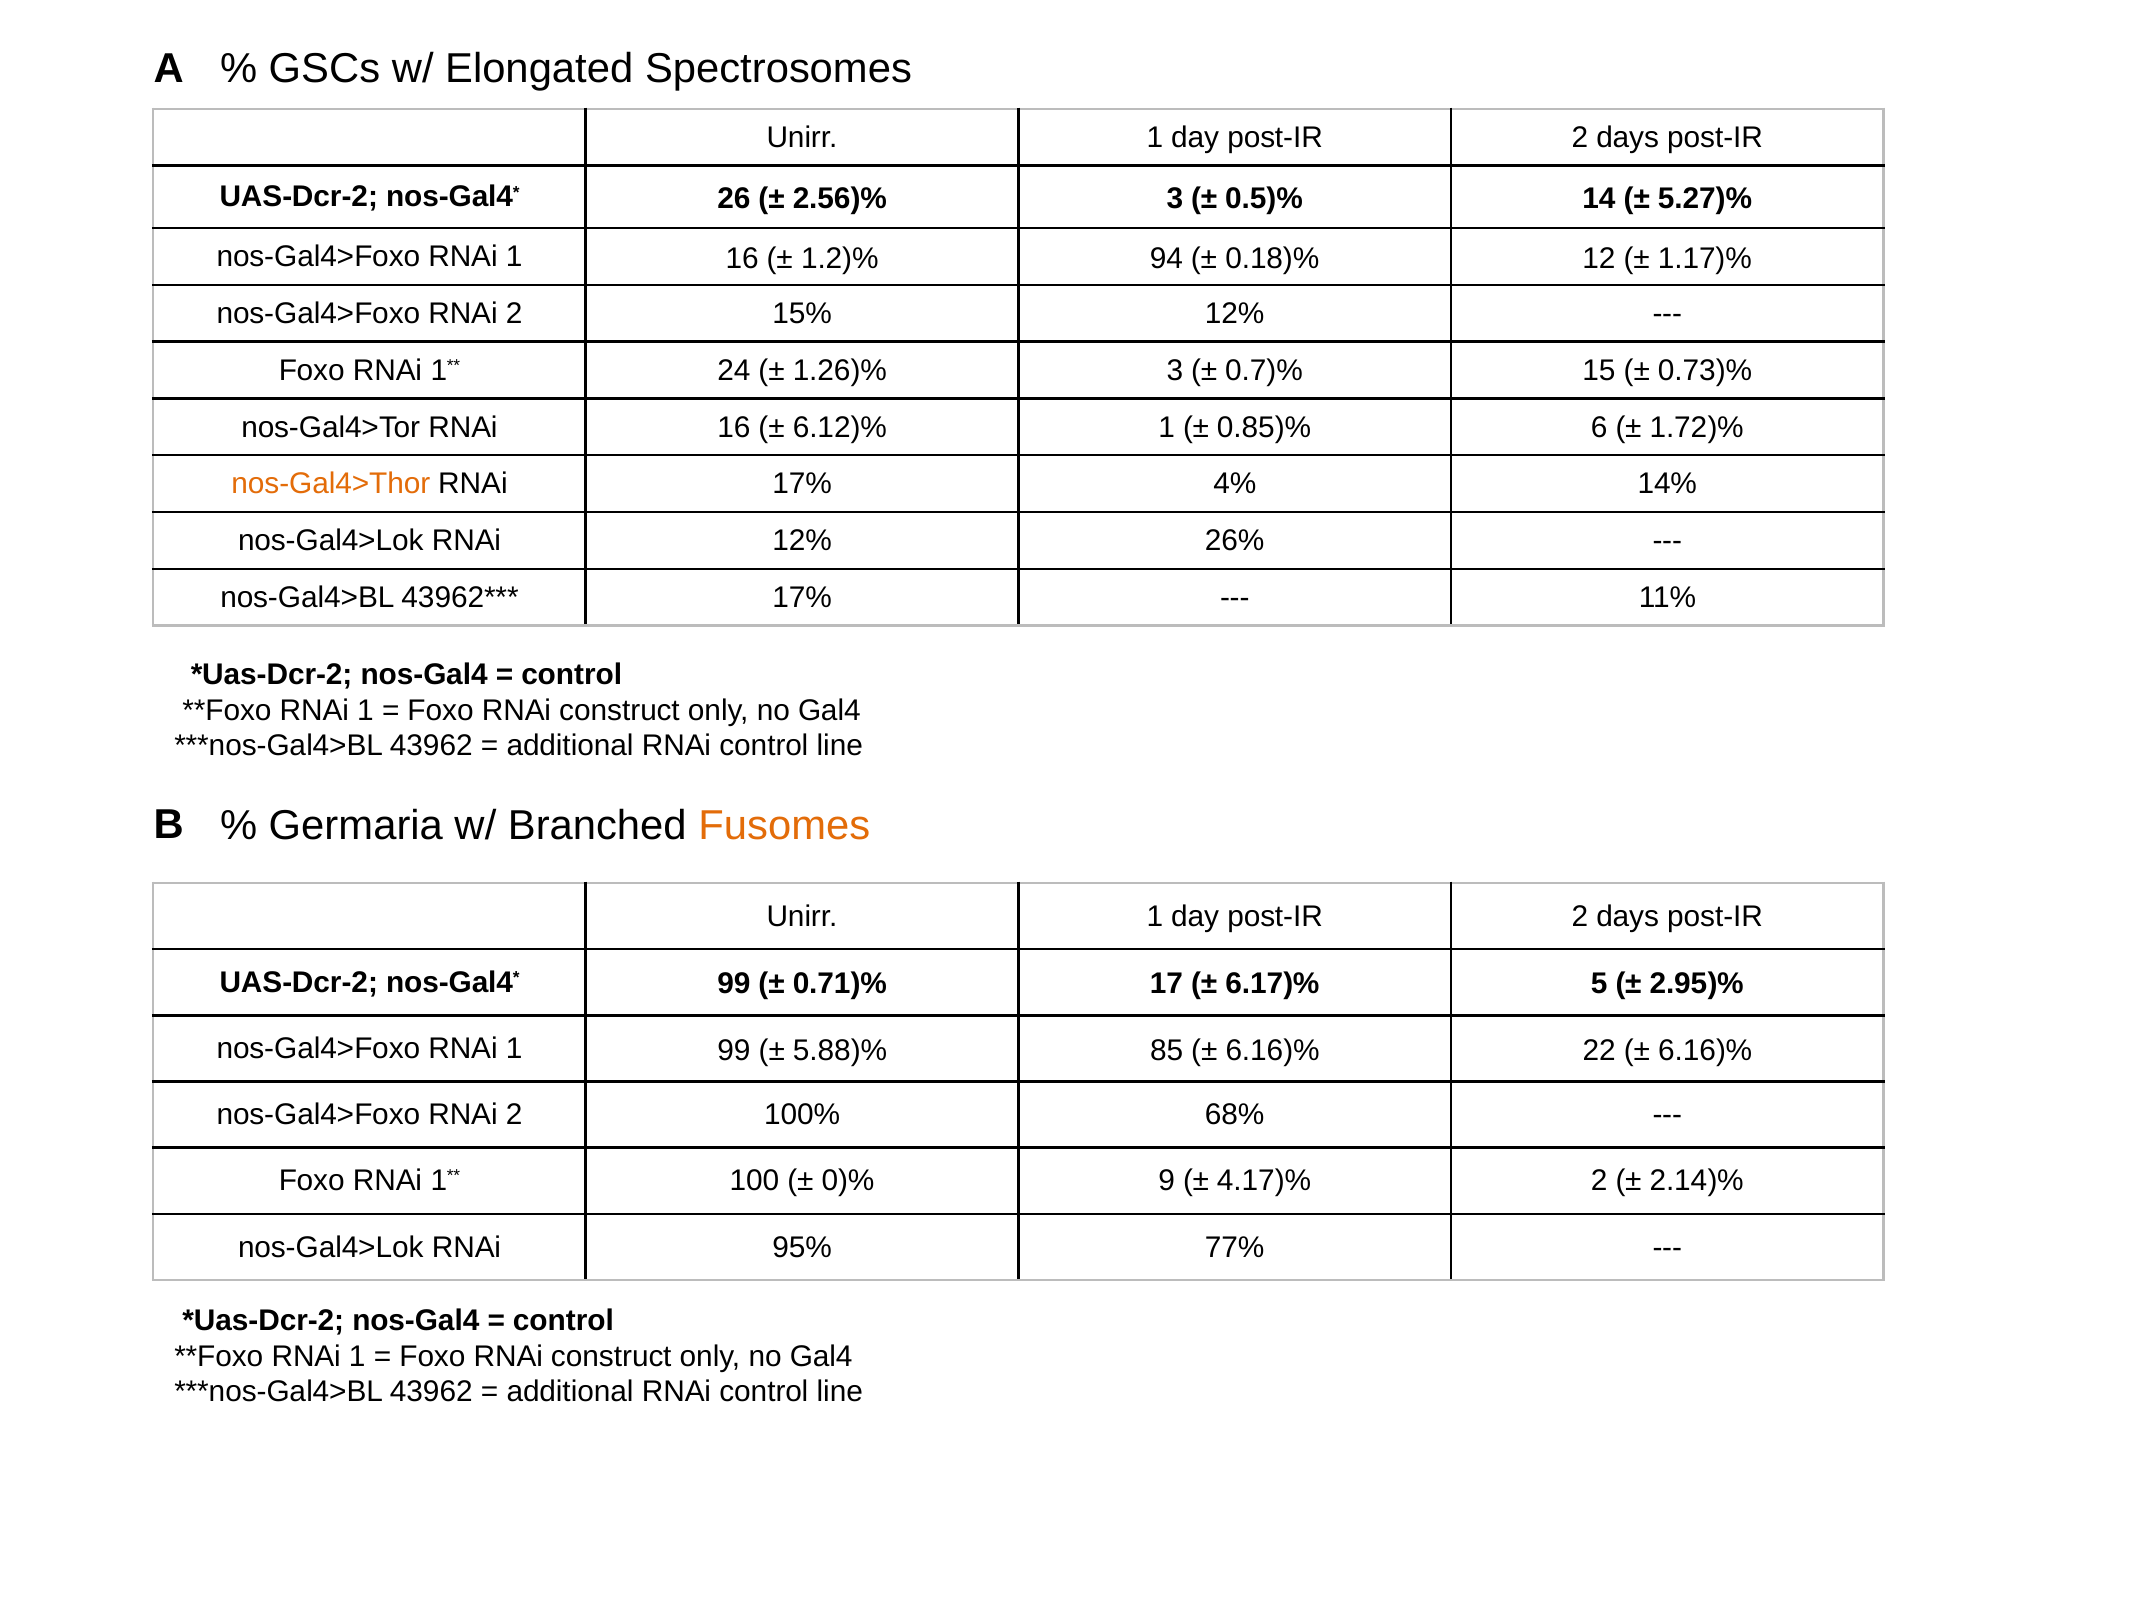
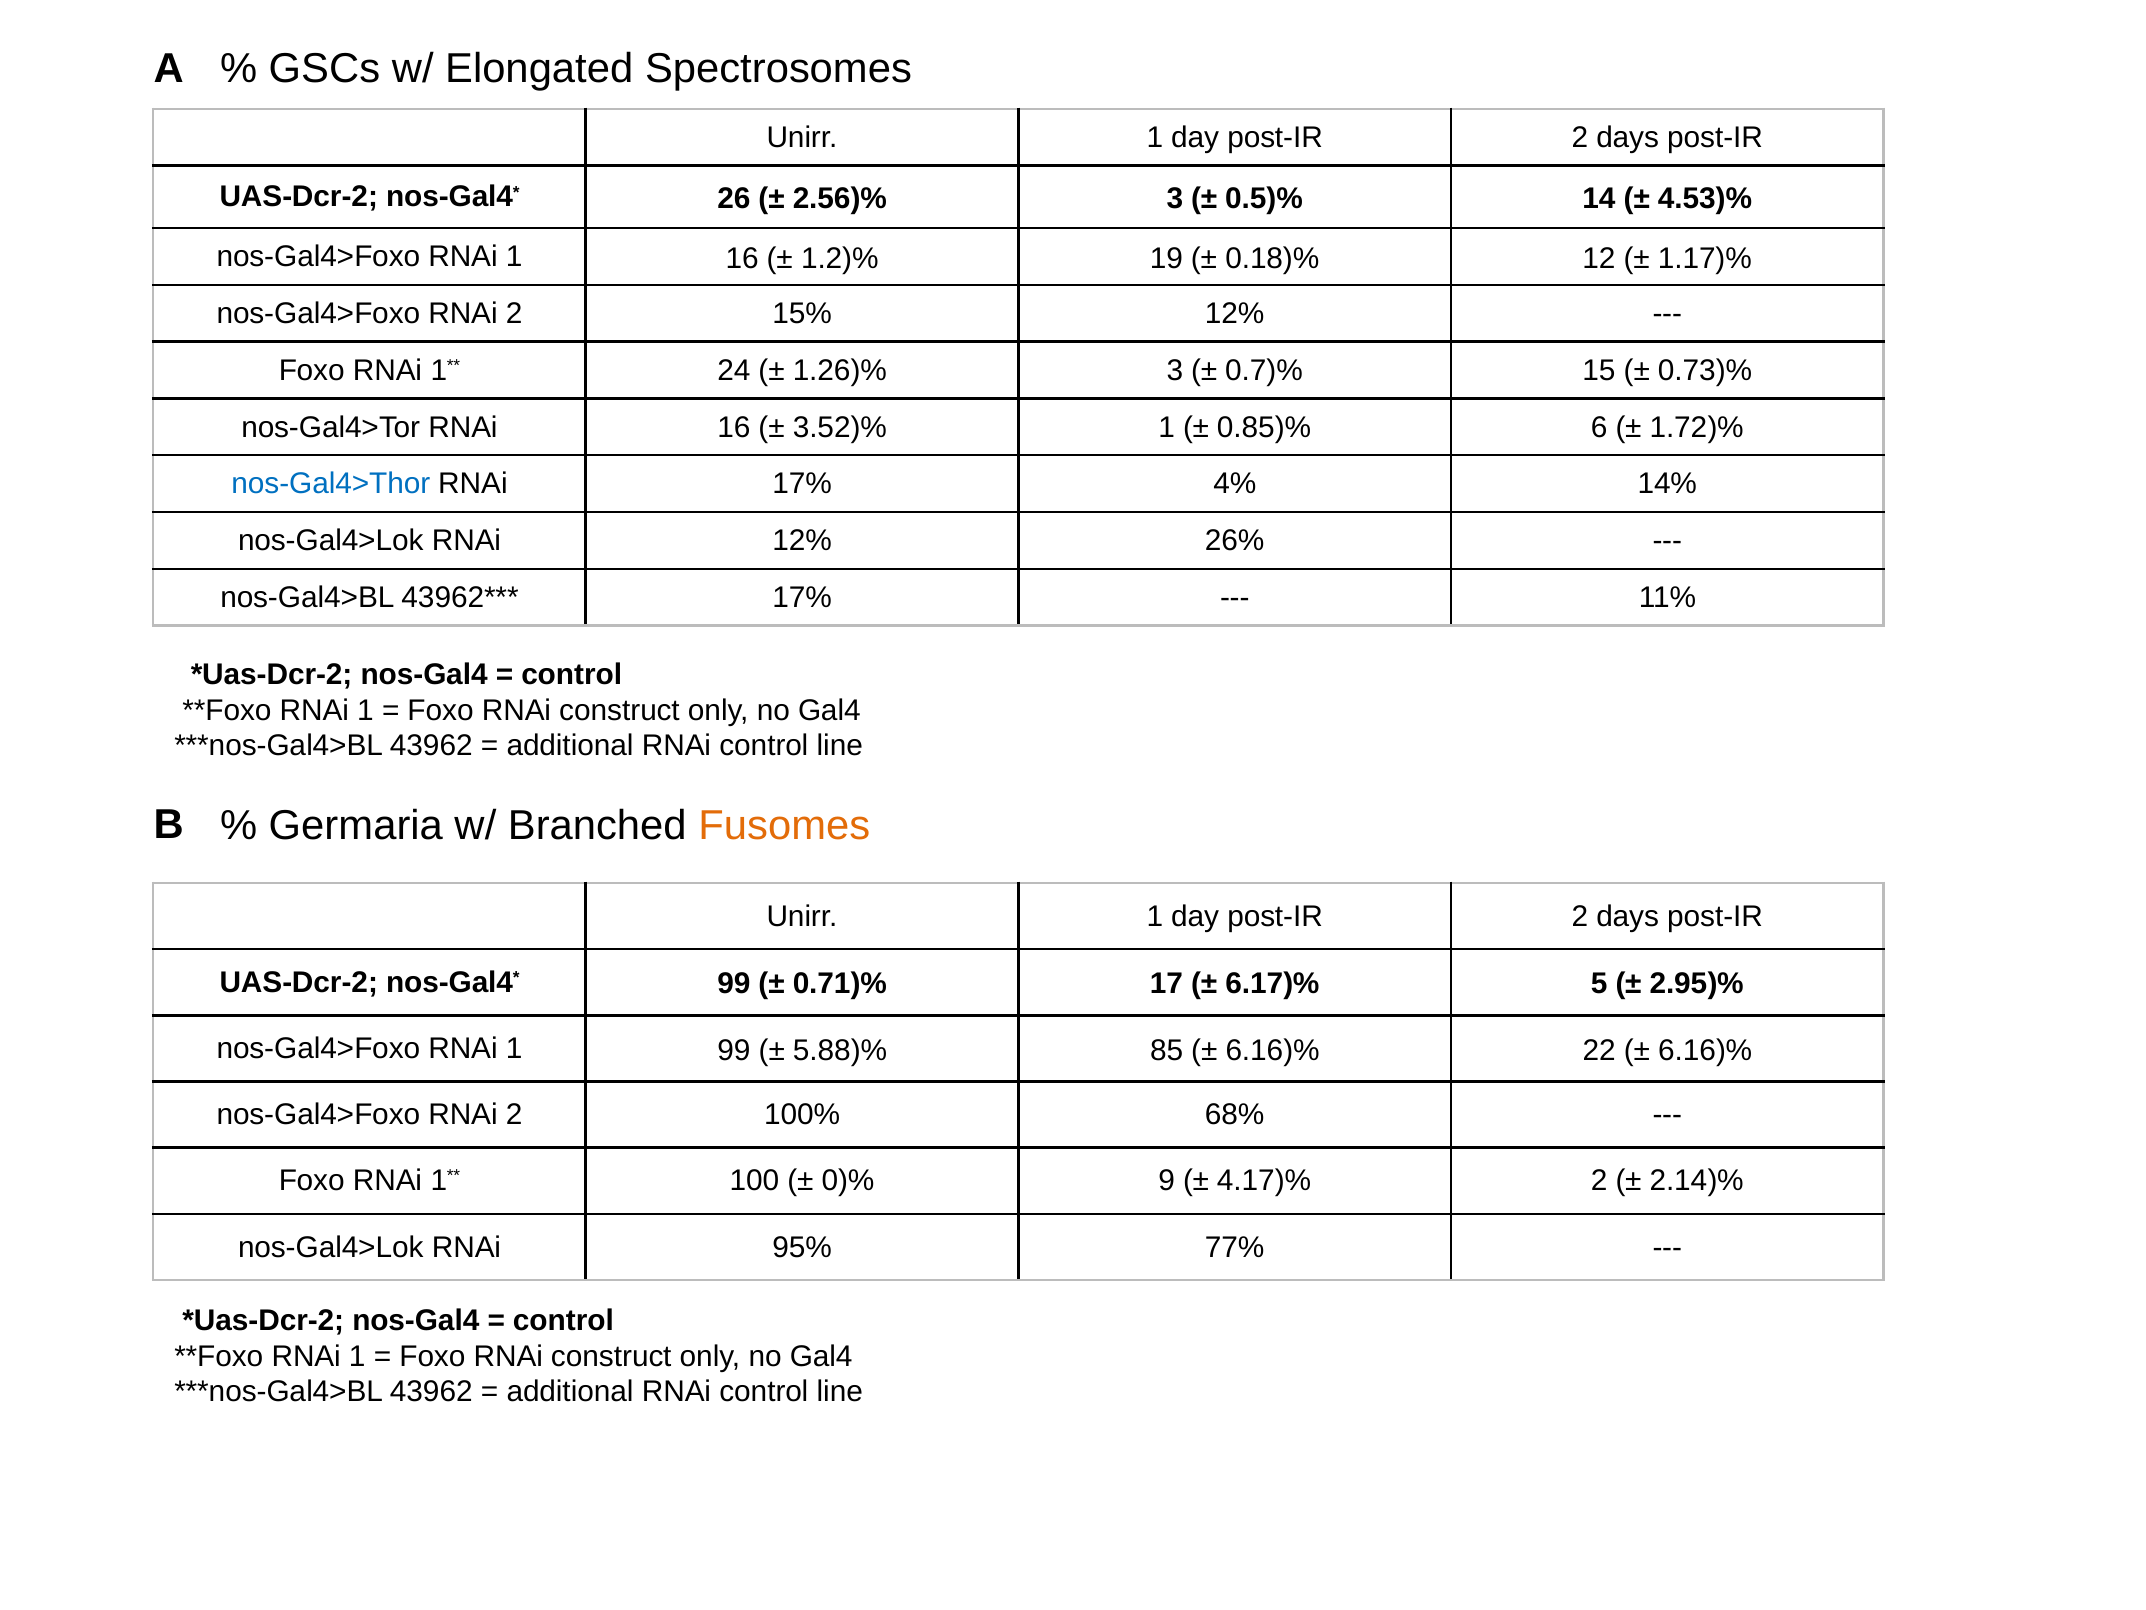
5.27)%: 5.27)% -> 4.53)% (1705, 199)
94: 94 -> 19 (1166, 258)
6.12)%: 6.12)% -> 3.52)% (840, 427)
nos-Gal4>Thor colour: orange -> blue (331, 484)
